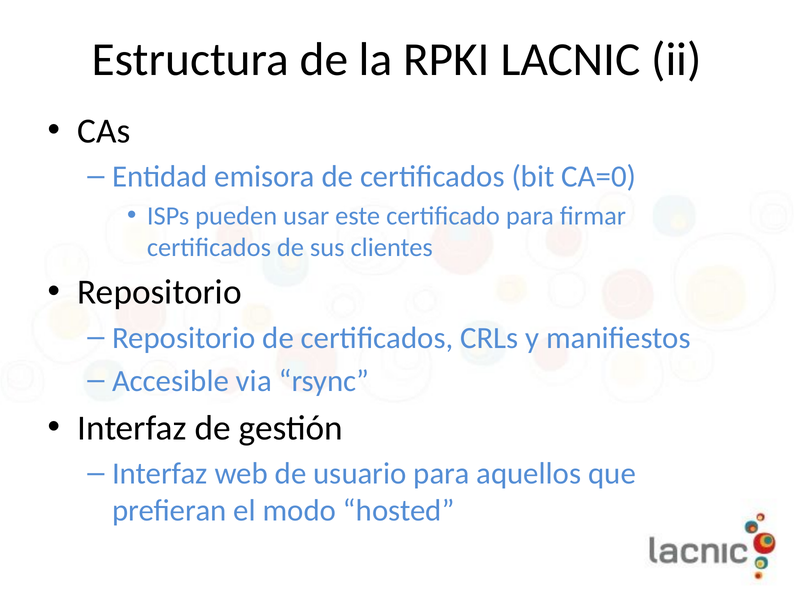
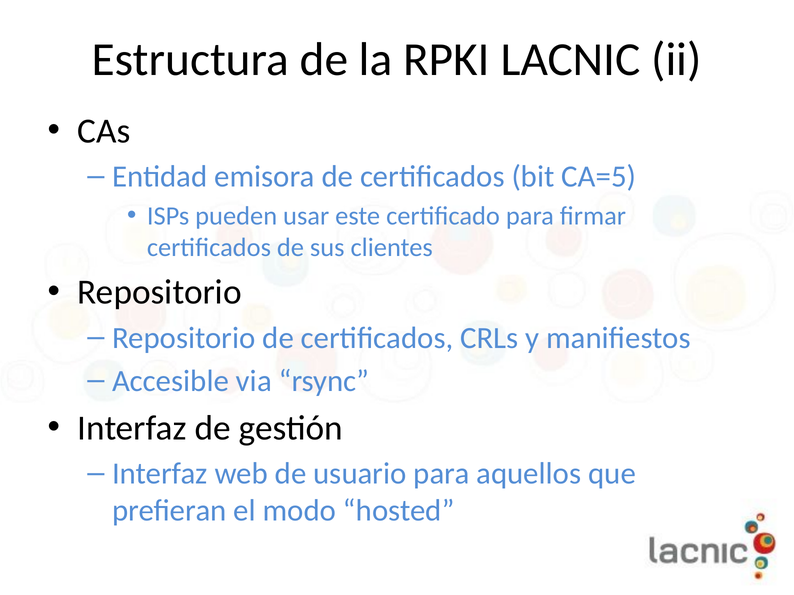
CA=0: CA=0 -> CA=5 (599, 177)
